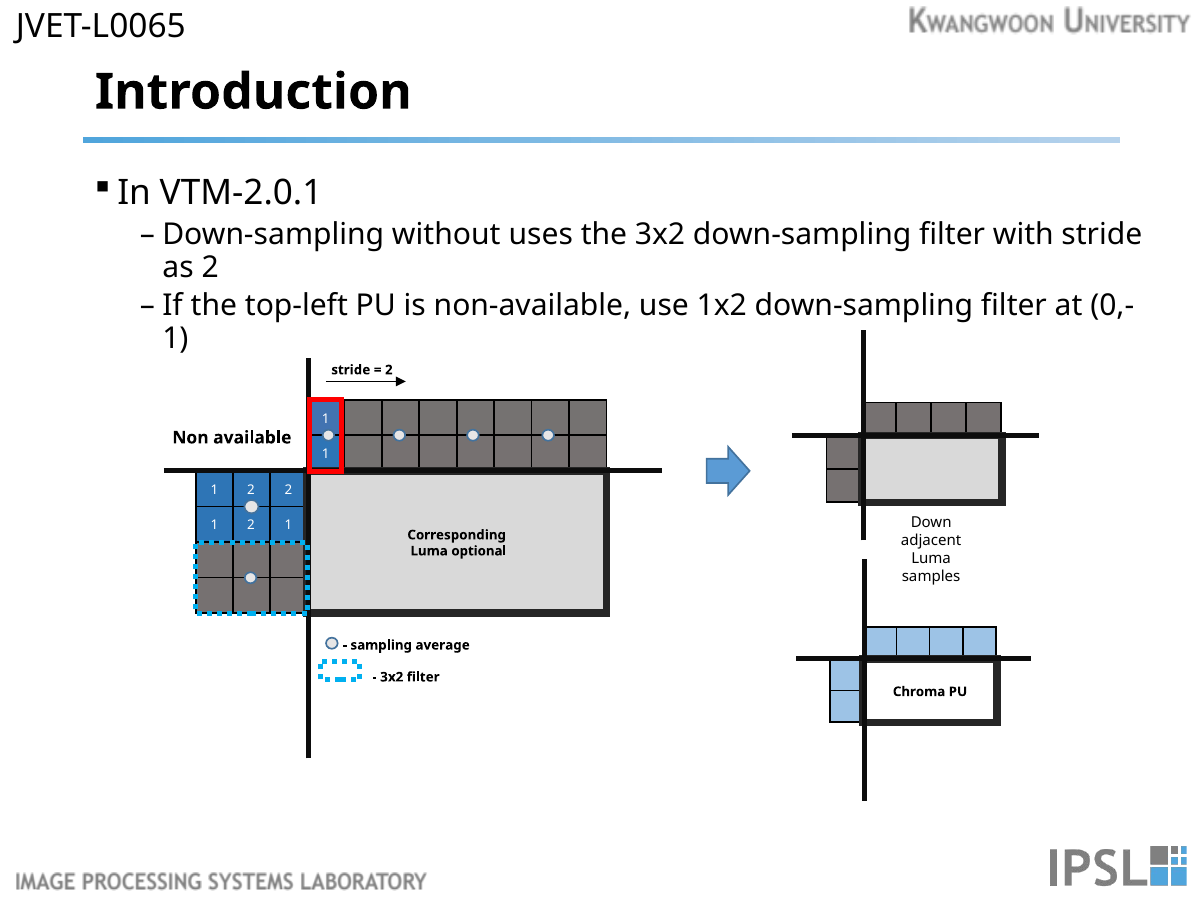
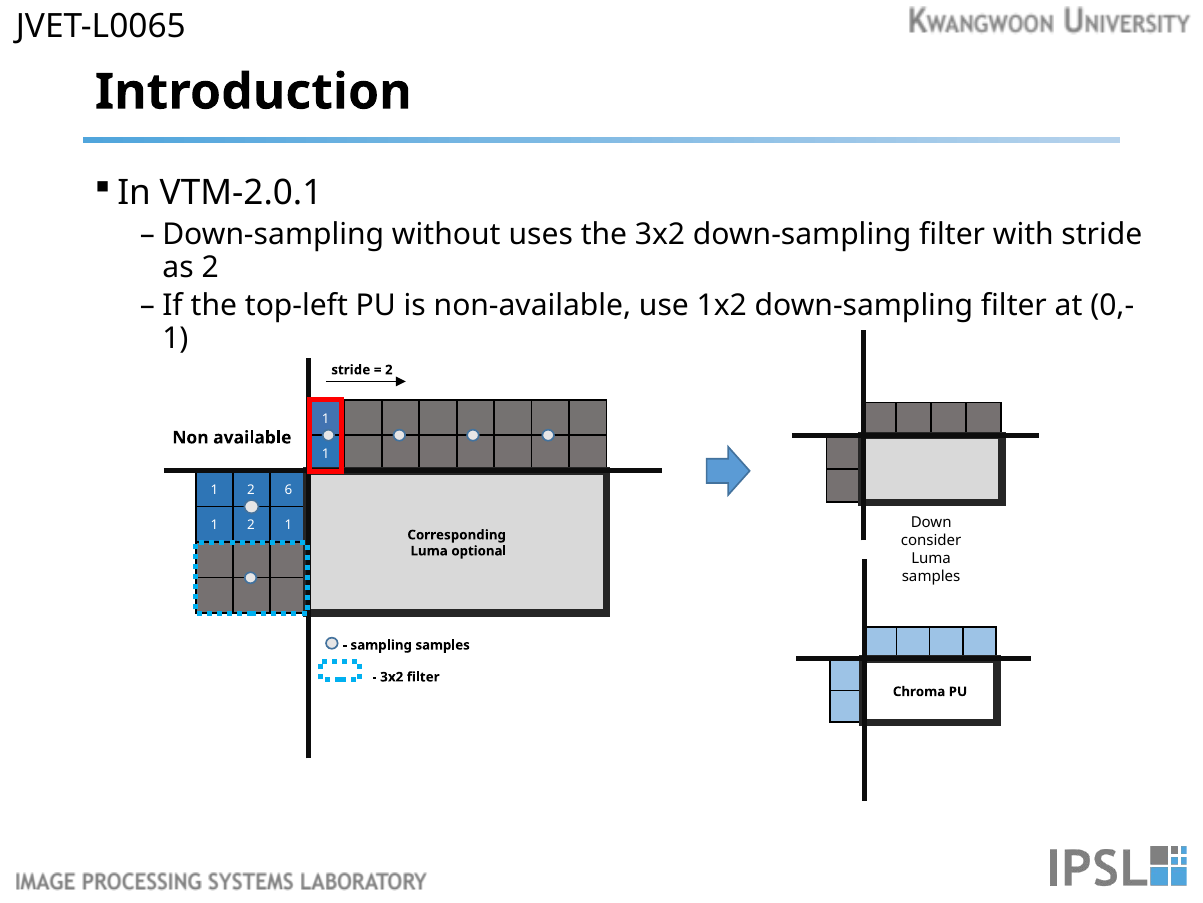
2: 2 -> 6 (288, 489)
adjacent: adjacent -> consider (931, 540)
sampling average: average -> samples (443, 645)
